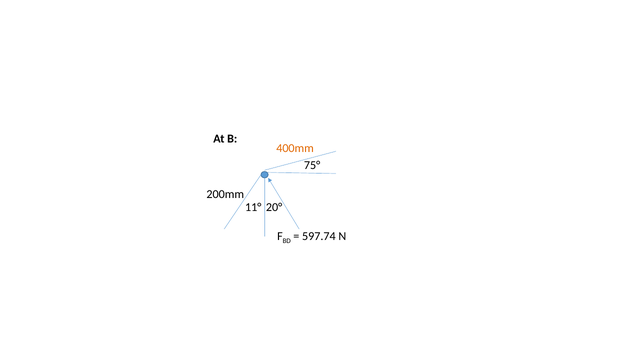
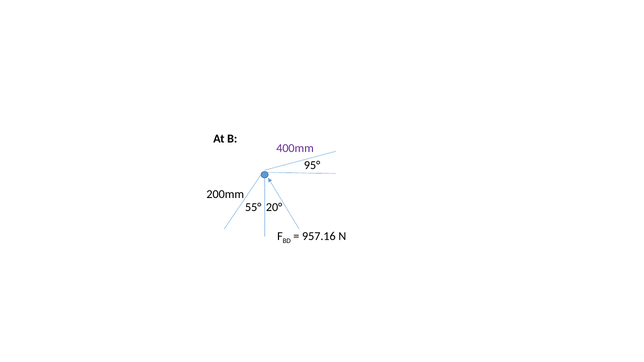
400mm colour: orange -> purple (295, 149)
75°: 75° -> 95° (312, 166)
11°: 11° -> 55° (253, 207)
597.74: 597.74 -> 957.16 (319, 236)
